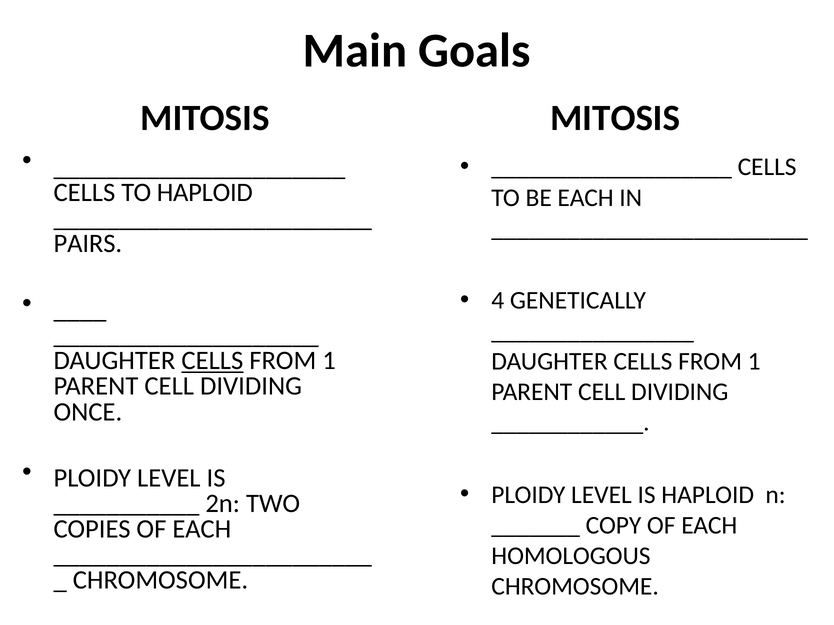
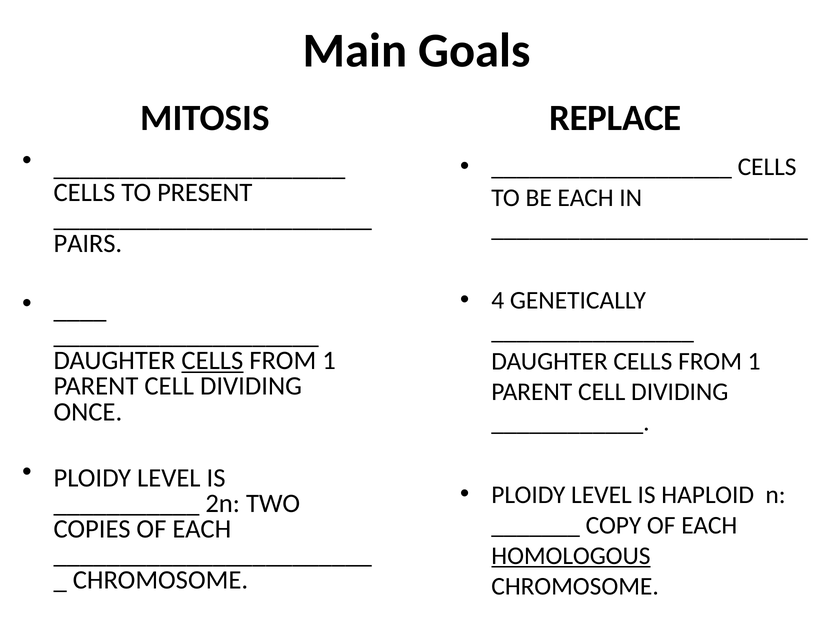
MITOSIS: MITOSIS -> REPLACE (615, 118)
TO HAPLOID: HAPLOID -> PRESENT (205, 192)
HOMOLOGOUS underline: none -> present (571, 556)
